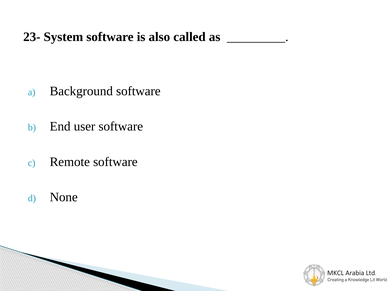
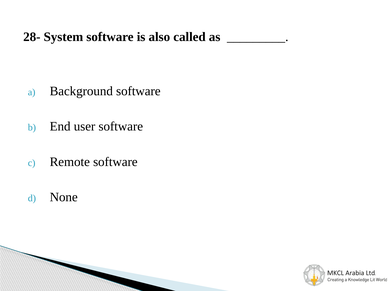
23-: 23- -> 28- (32, 37)
